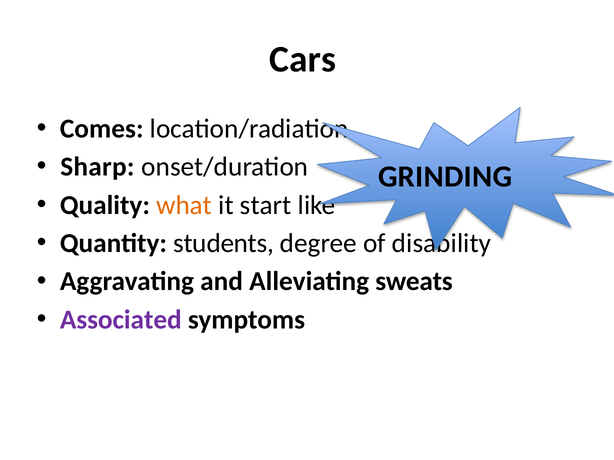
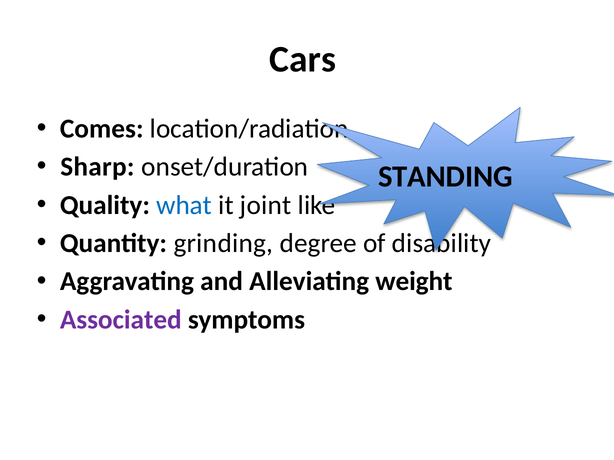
GRINDING: GRINDING -> STANDING (445, 177)
what colour: orange -> blue (184, 205)
start: start -> joint (266, 205)
students: students -> grinding (223, 244)
sweats: sweats -> weight (414, 282)
